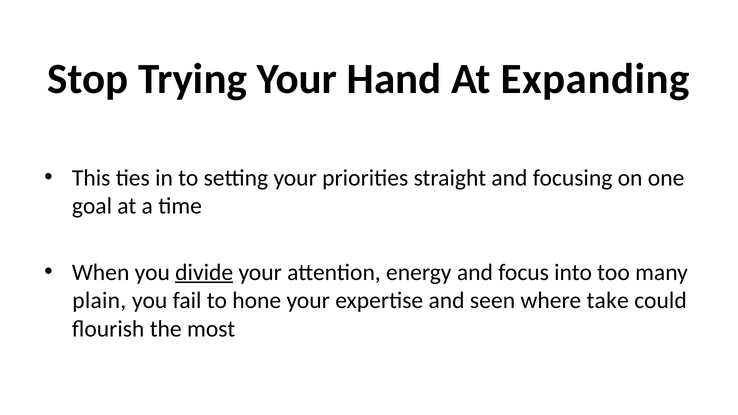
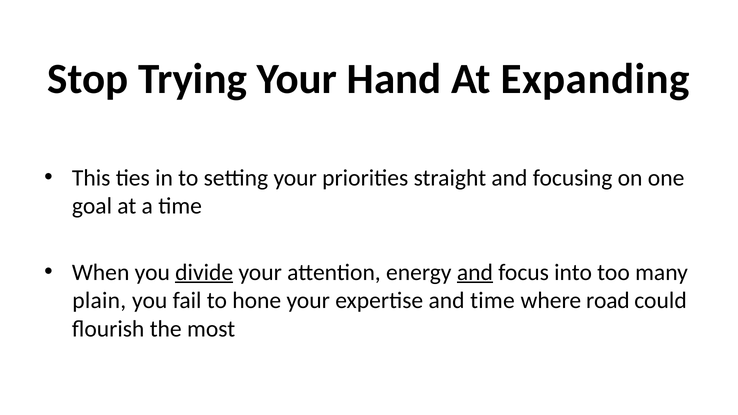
and underline: none -> present (475, 272)
and seen: seen -> time (492, 301)
take: take -> road (608, 301)
